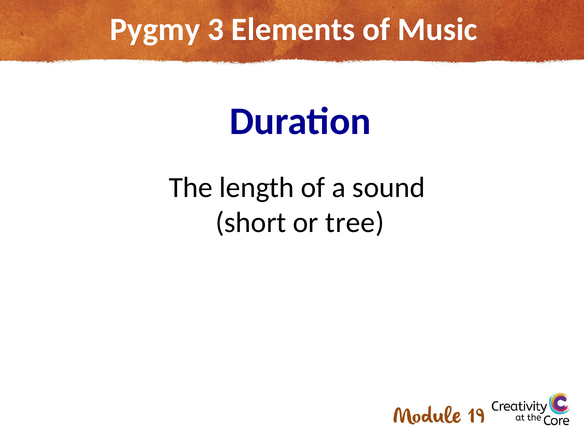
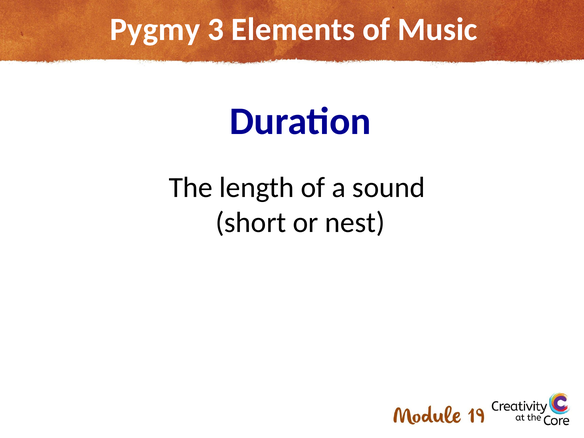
tree: tree -> nest (355, 223)
